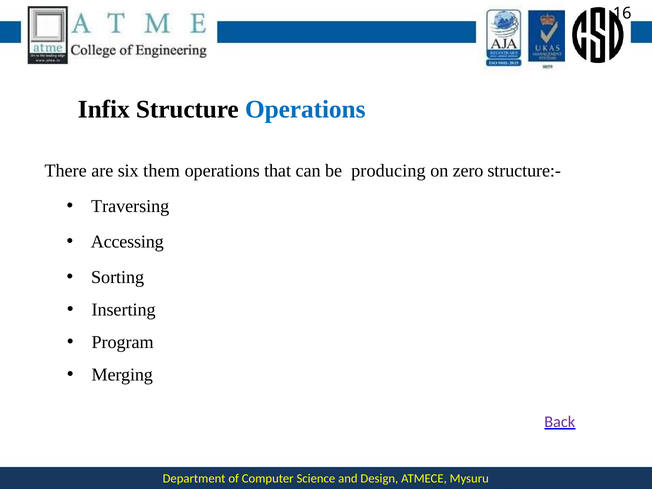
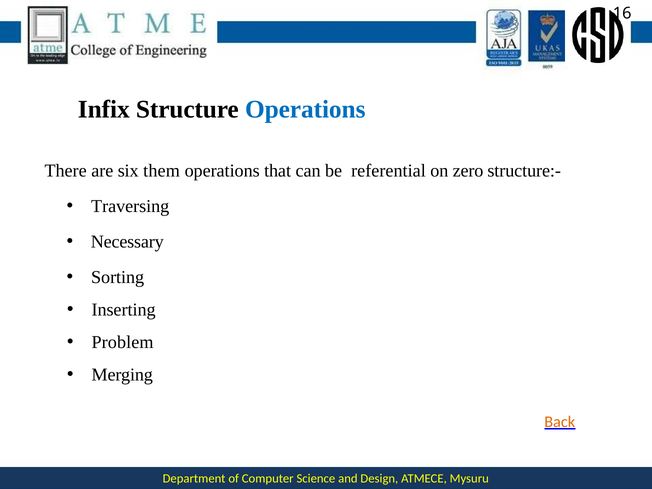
producing: producing -> referential (388, 171)
Accessing: Accessing -> Necessary (127, 242)
Program: Program -> Problem (123, 342)
Back colour: purple -> orange (560, 422)
